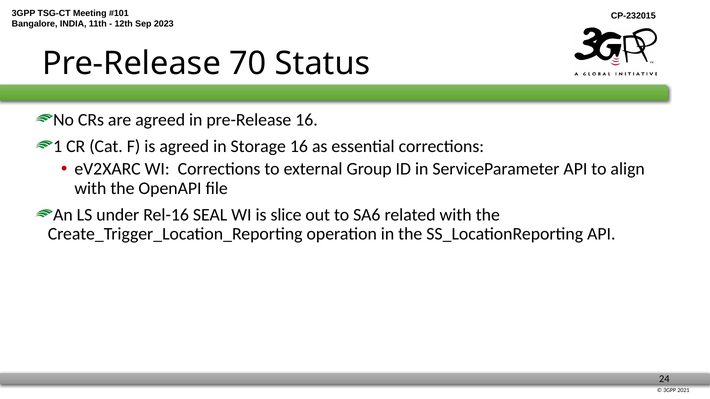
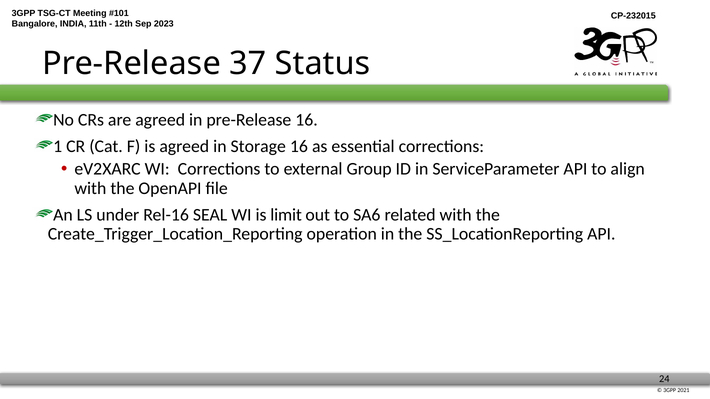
70: 70 -> 37 (248, 64)
slice: slice -> limit (286, 215)
